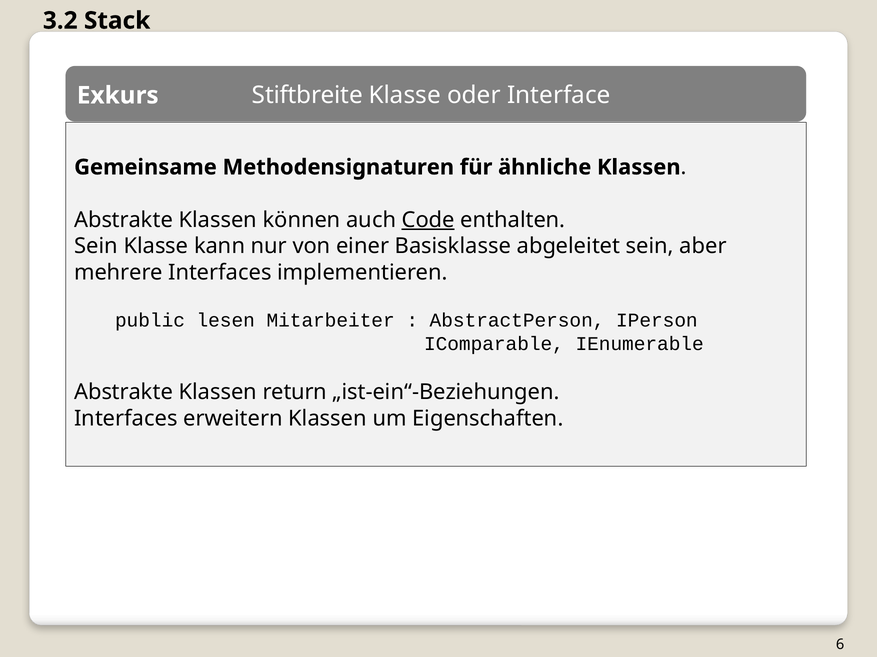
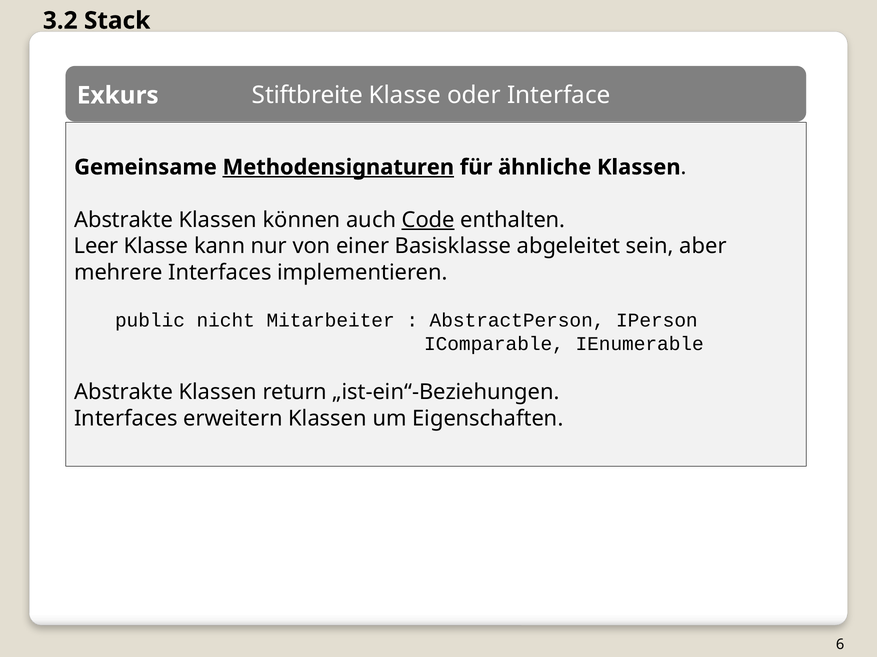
Methodensignaturen underline: none -> present (338, 167)
Sein: Sein -> Leer (96, 246)
lesen: lesen -> nicht (226, 321)
